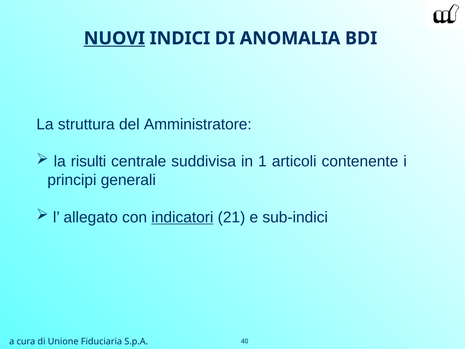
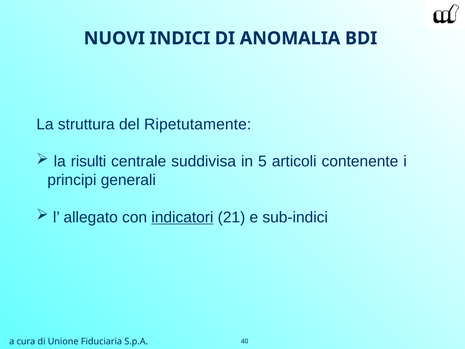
NUOVI underline: present -> none (114, 38)
Amministratore: Amministratore -> Ripetutamente (198, 124)
1: 1 -> 5 (262, 161)
